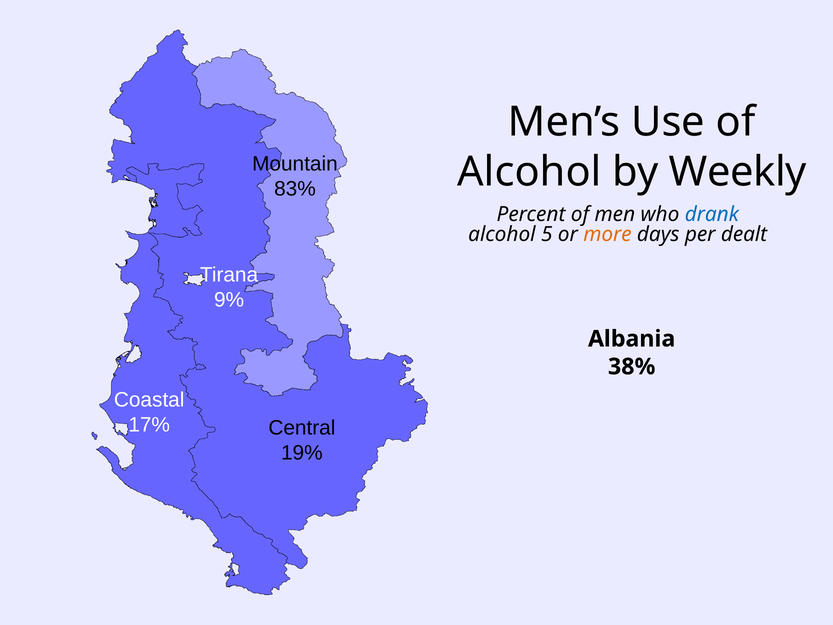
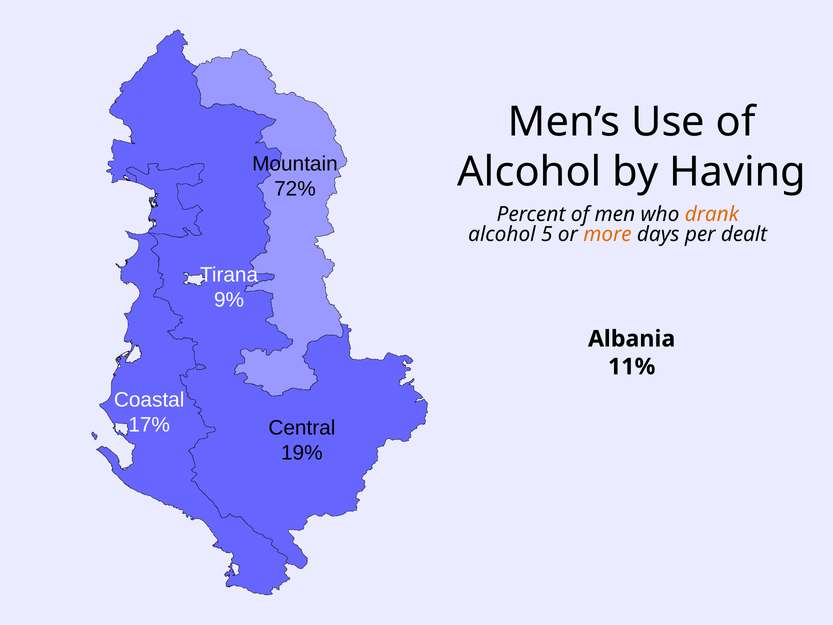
Weekly: Weekly -> Having (738, 172)
83%: 83% -> 72% (295, 189)
drank colour: blue -> orange (712, 214)
38%: 38% -> 11% (632, 367)
